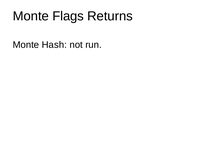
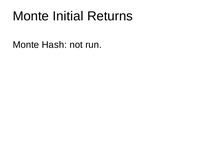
Flags: Flags -> Initial (68, 16)
